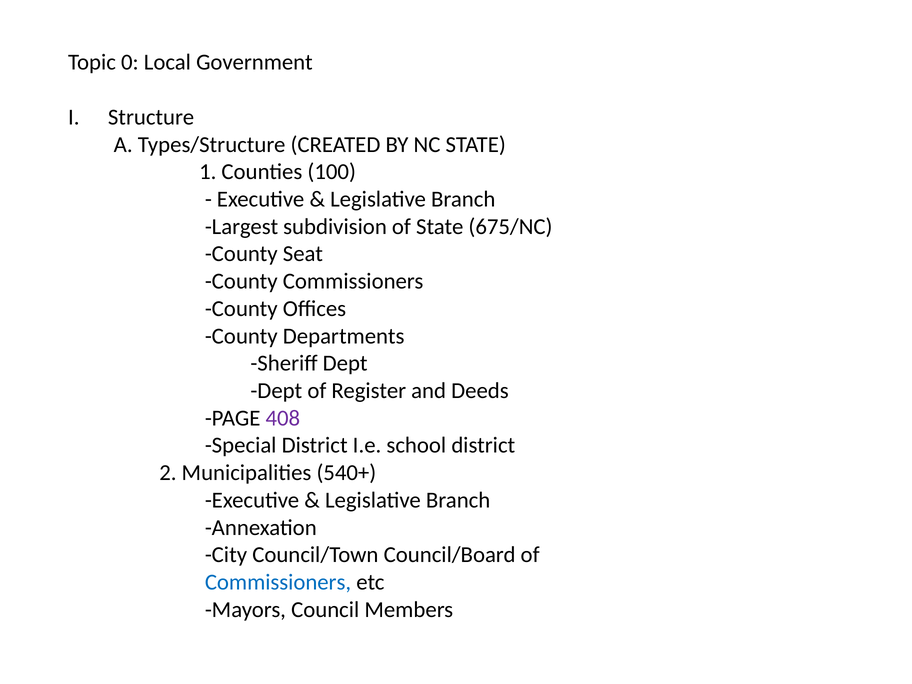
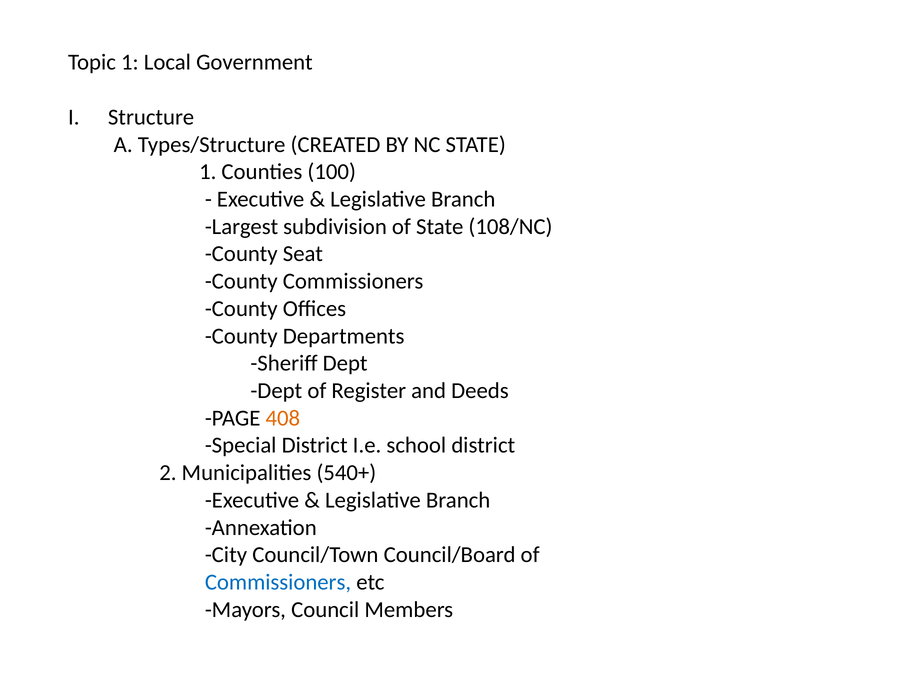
Topic 0: 0 -> 1 (130, 62)
675/NC: 675/NC -> 108/NC (511, 227)
408 colour: purple -> orange (283, 418)
